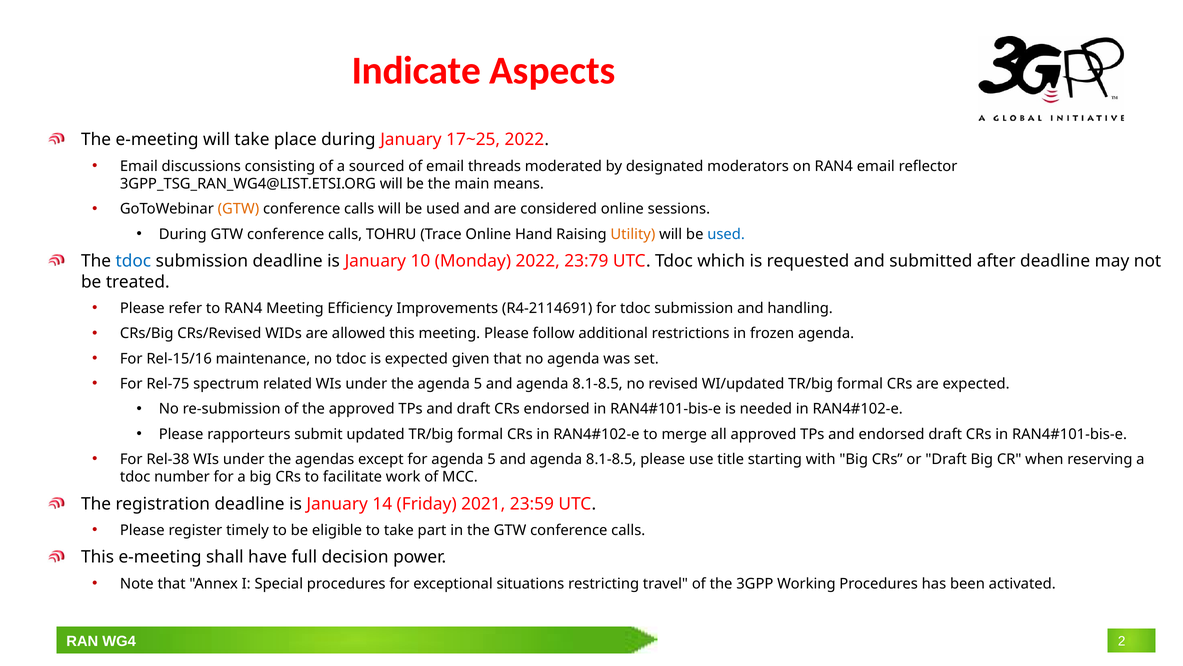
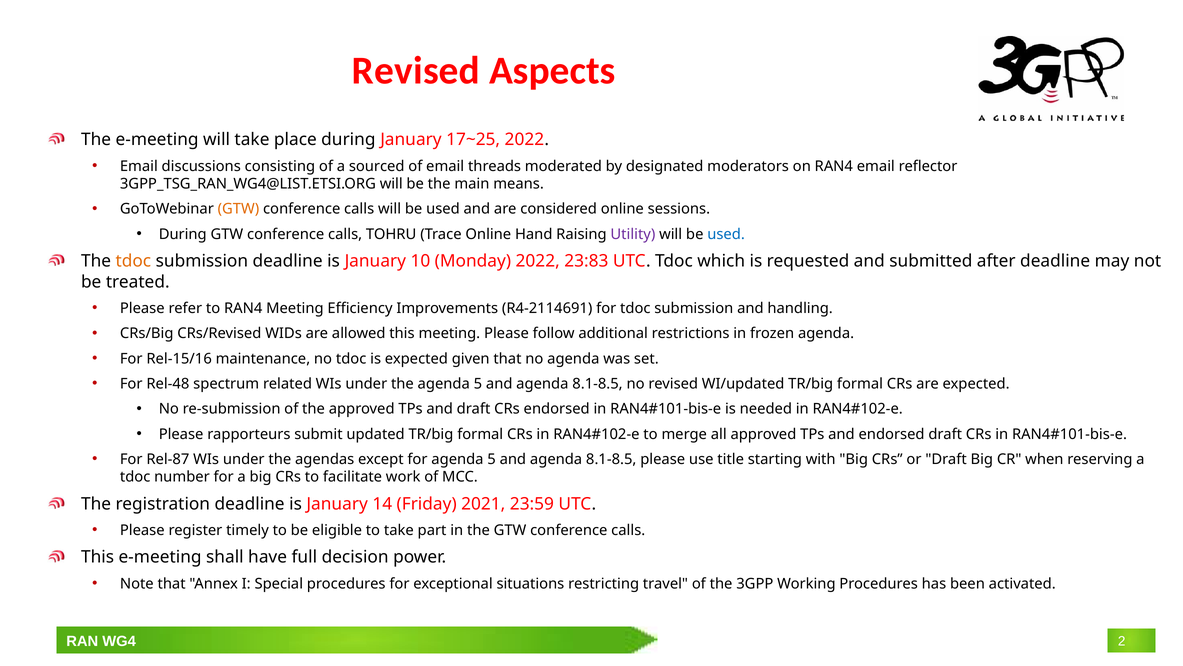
Indicate: Indicate -> Revised (416, 71)
Utility colour: orange -> purple (633, 234)
tdoc colour: blue -> orange (133, 261)
23:79: 23:79 -> 23:83 (586, 261)
Rel-75: Rel-75 -> Rel-48 (168, 383)
Rel-38: Rel-38 -> Rel-87 (168, 459)
